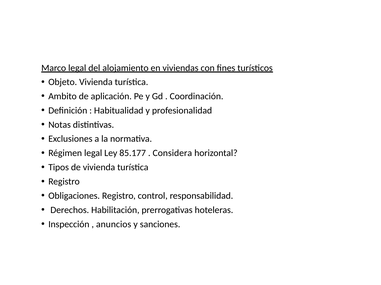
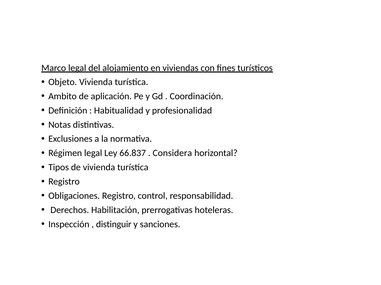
85.177: 85.177 -> 66.837 (133, 153)
anuncios: anuncios -> distinguir (114, 225)
